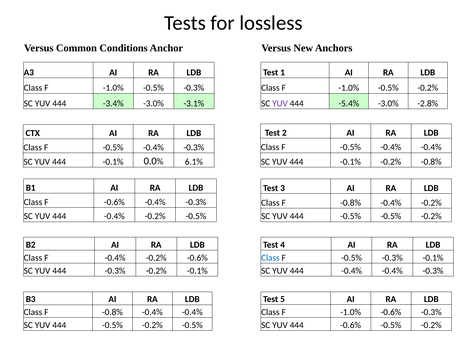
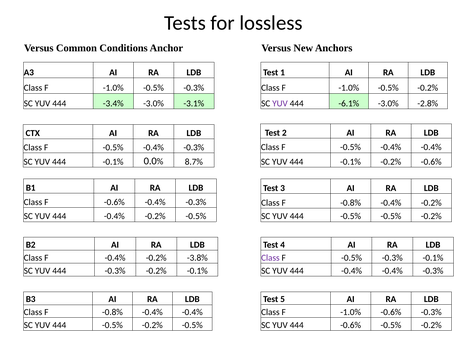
-5.4%: -5.4% -> -6.1% (349, 104)
6.1%: 6.1% -> 8.7% (194, 162)
-0.2% -0.8%: -0.8% -> -0.6% (431, 162)
-0.2% -0.6%: -0.6% -> -3.8% (197, 258)
Class colour: blue -> purple (270, 258)
